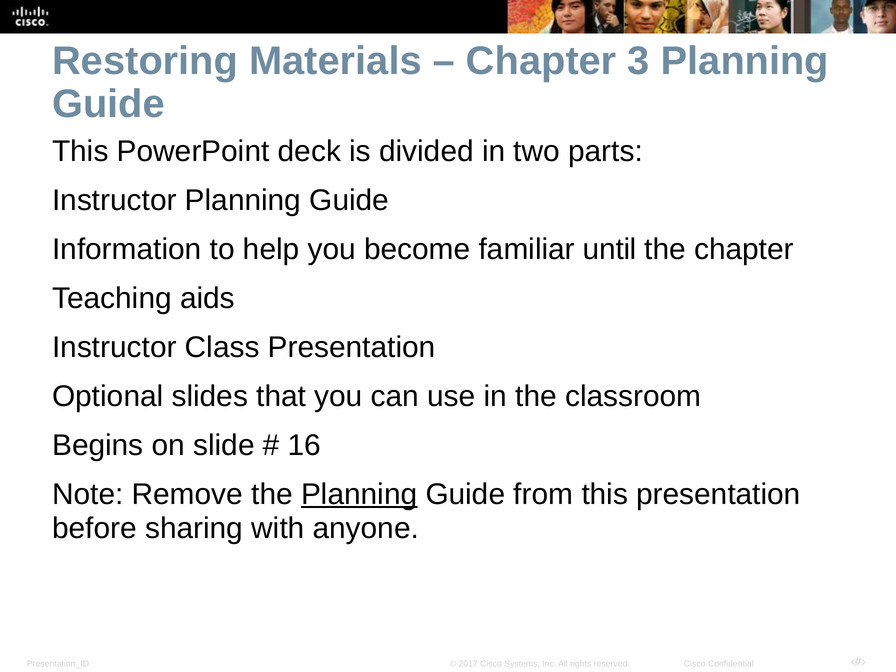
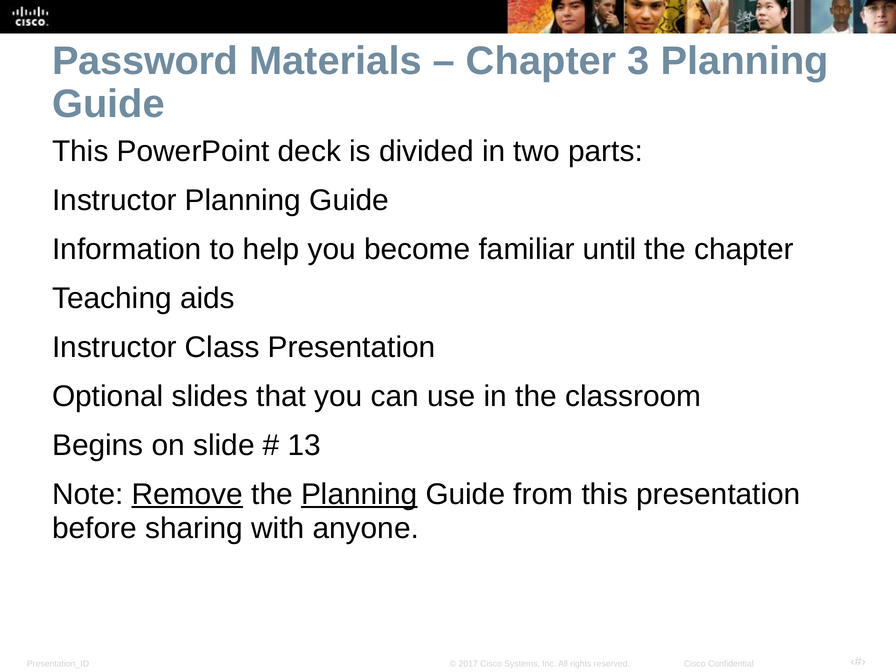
Restoring: Restoring -> Password (145, 61)
16: 16 -> 13 (304, 445)
Remove underline: none -> present (187, 494)
